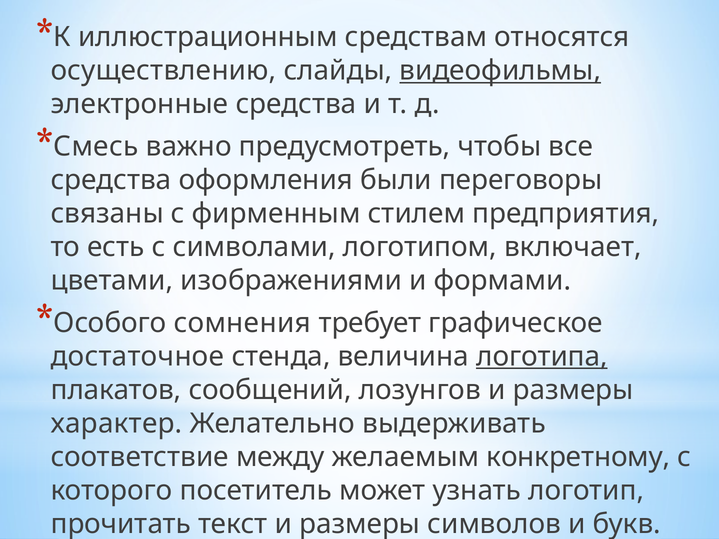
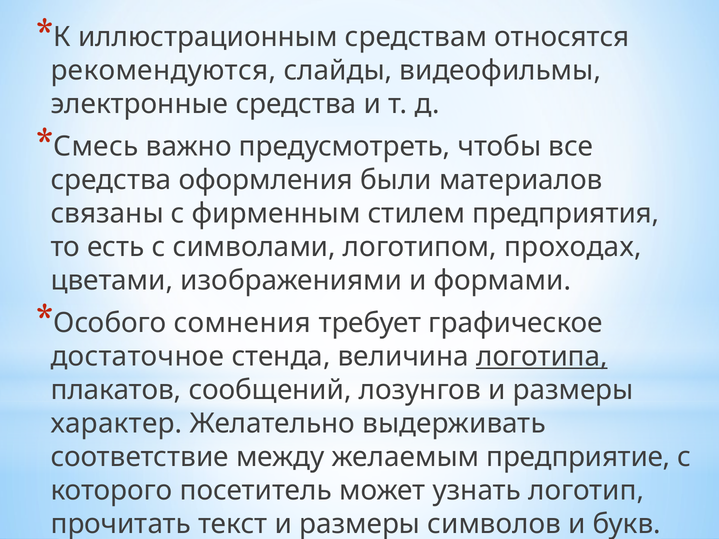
осуществлению: осуществлению -> рекомендуются (163, 71)
видеофильмы underline: present -> none (500, 71)
переговоры: переговоры -> материалов (521, 180)
включает: включает -> проходах (573, 247)
конкретному: конкретному -> предприятие (578, 457)
